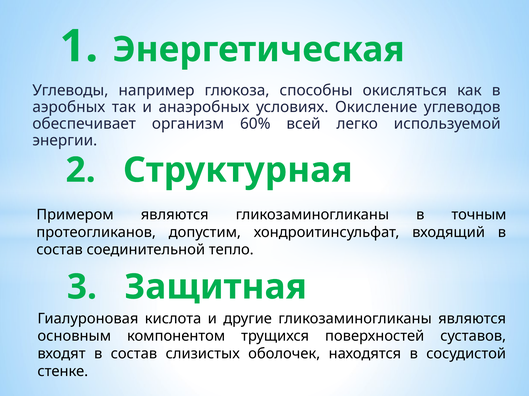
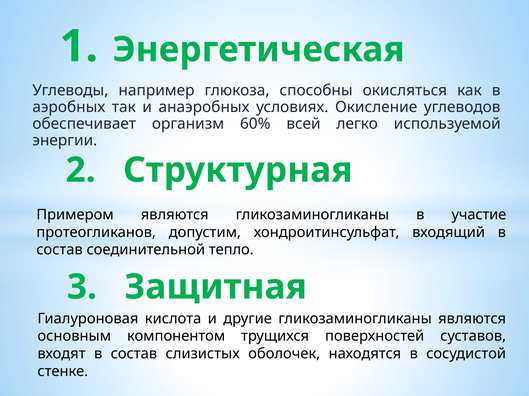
точным: точным -> участие (479, 215)
